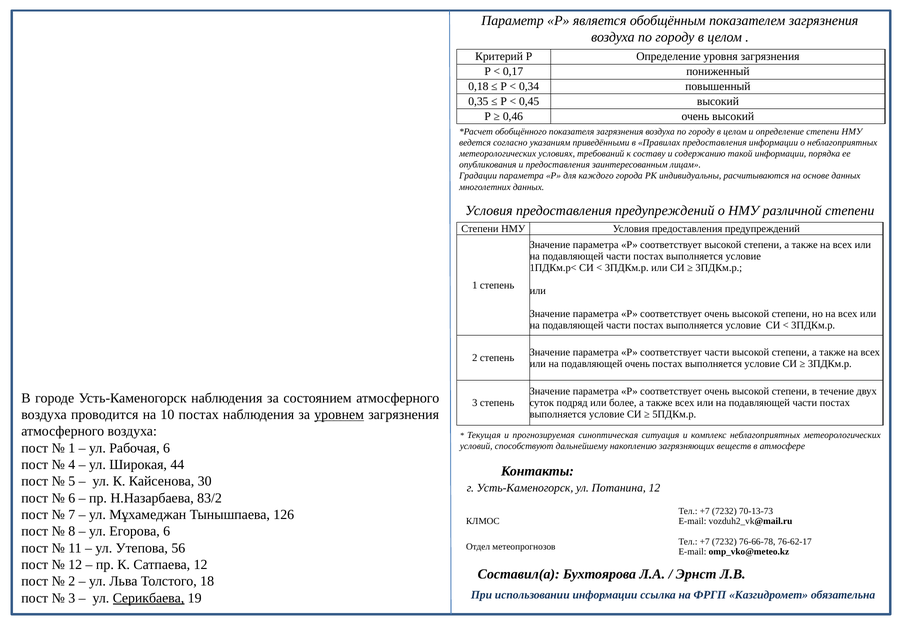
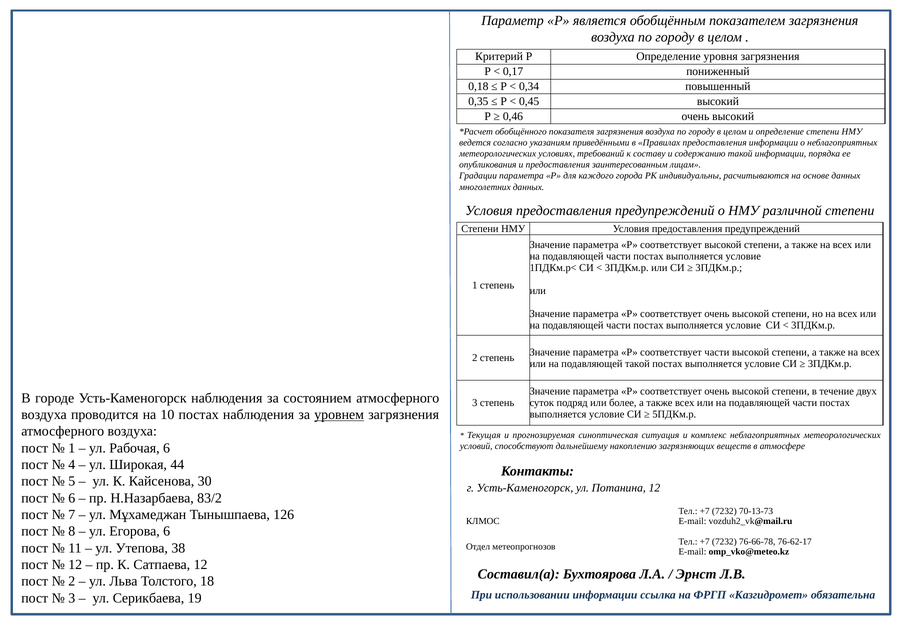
подавляющей очень: очень -> такой (637, 363)
56: 56 -> 38 (178, 548)
Серикбаева underline: present -> none (149, 598)
